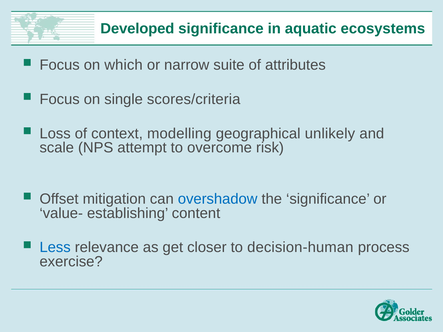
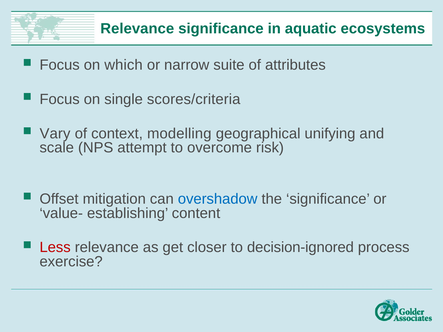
Developed: Developed -> Relevance (137, 29)
Loss: Loss -> Vary (55, 134)
unlikely: unlikely -> unifying (330, 134)
Less colour: blue -> red (55, 248)
decision-human: decision-human -> decision-ignored (300, 248)
